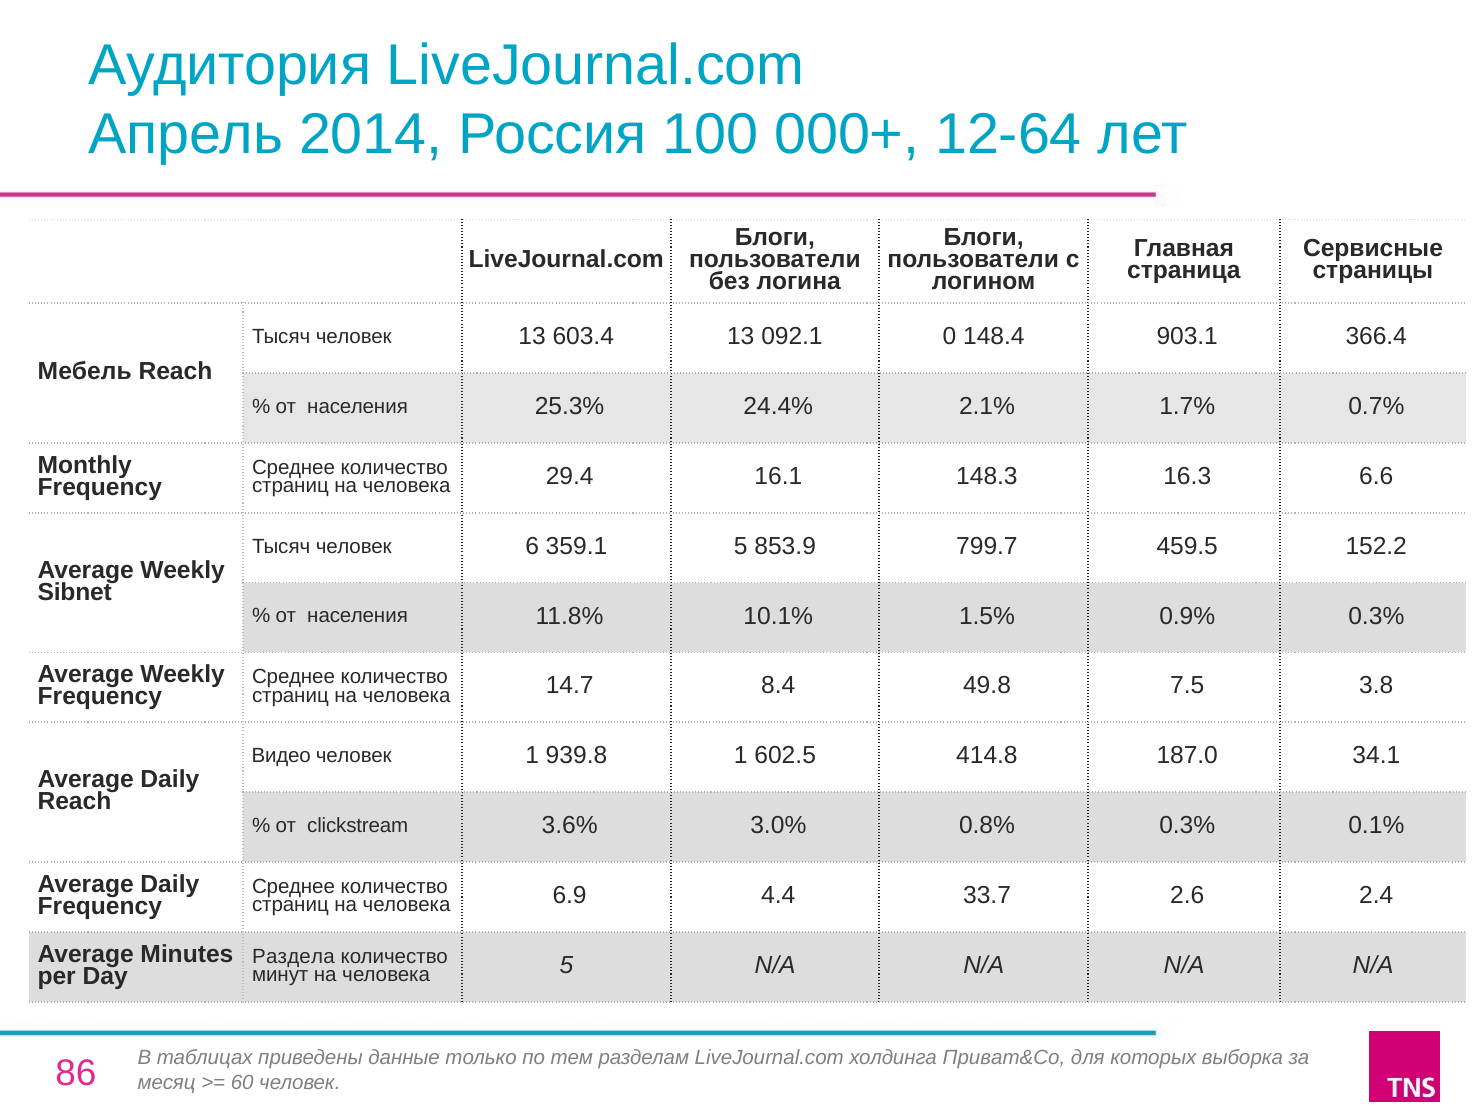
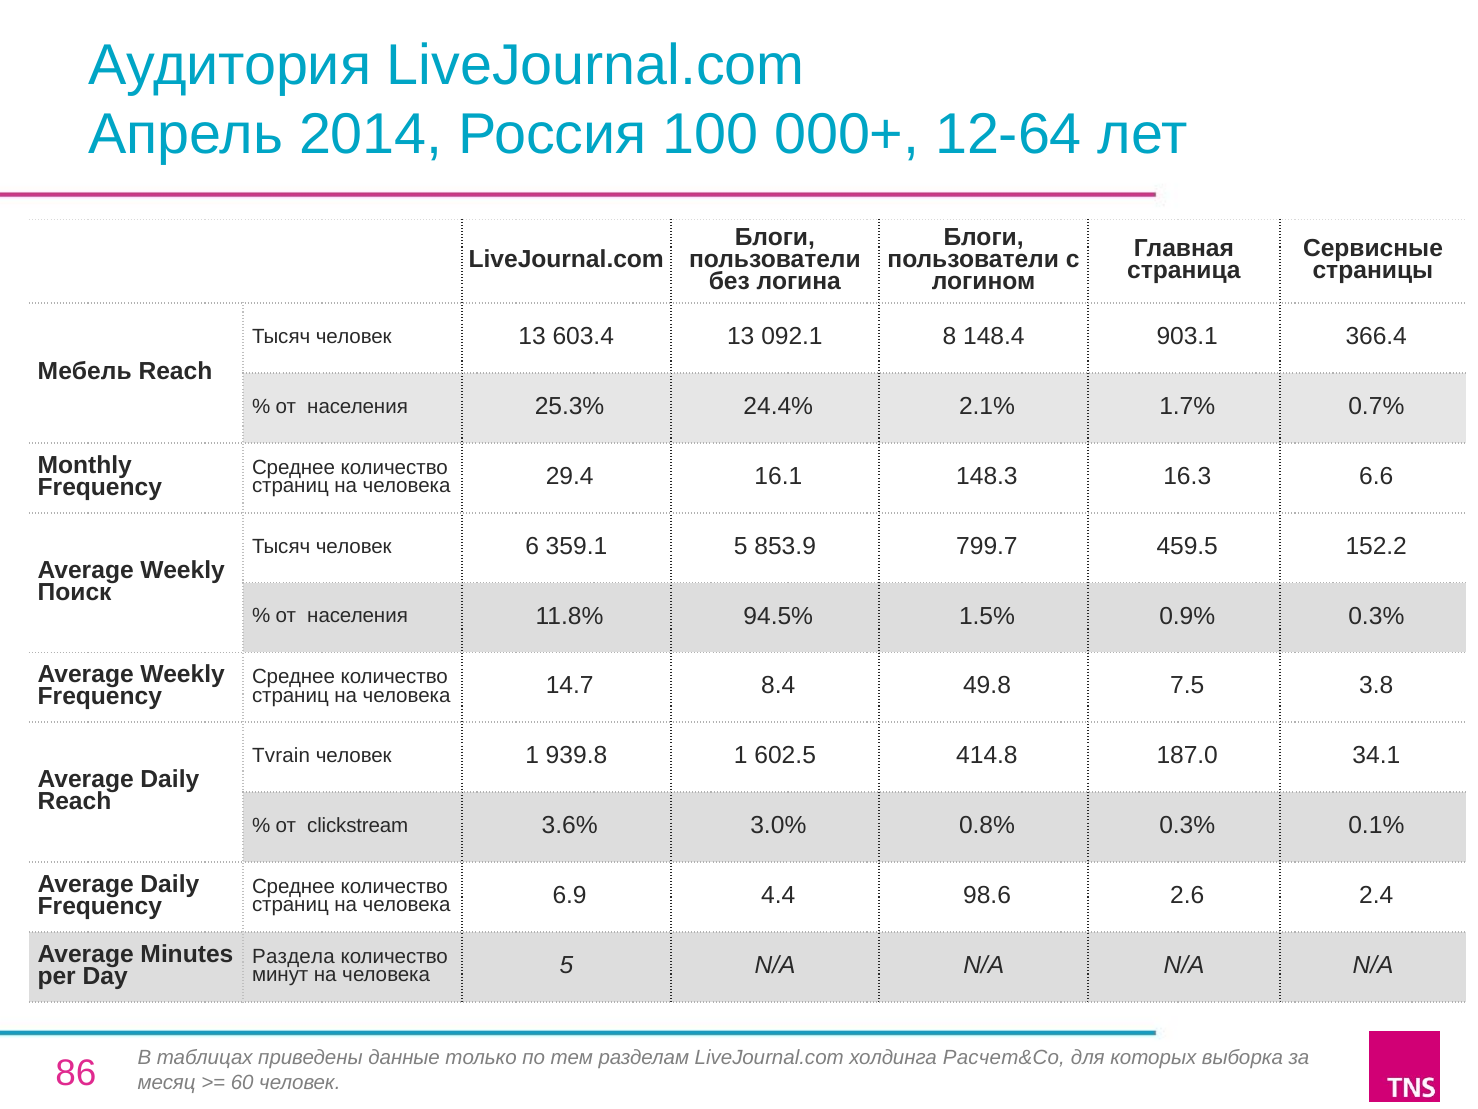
0: 0 -> 8 (950, 336)
Sibnet: Sibnet -> Поиск (75, 592)
10.1%: 10.1% -> 94.5% (778, 616)
Видео: Видео -> Tvrain (281, 756)
33.7: 33.7 -> 98.6 (987, 895)
Приват&Co: Приват&Co -> Расчет&Co (1004, 1058)
